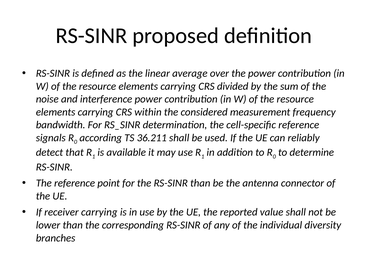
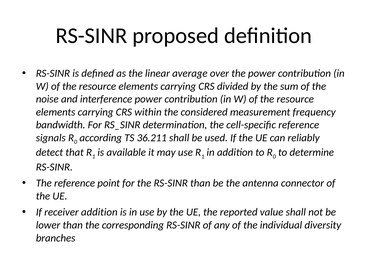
receiver carrying: carrying -> addition (99, 212)
